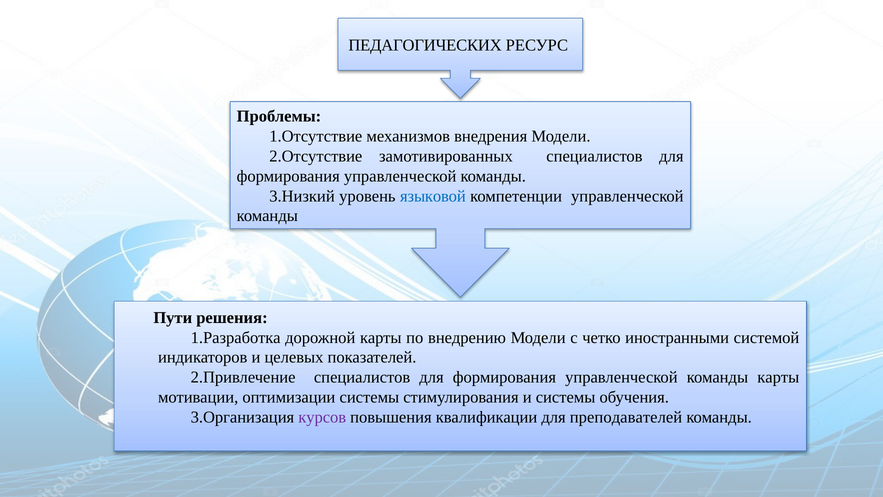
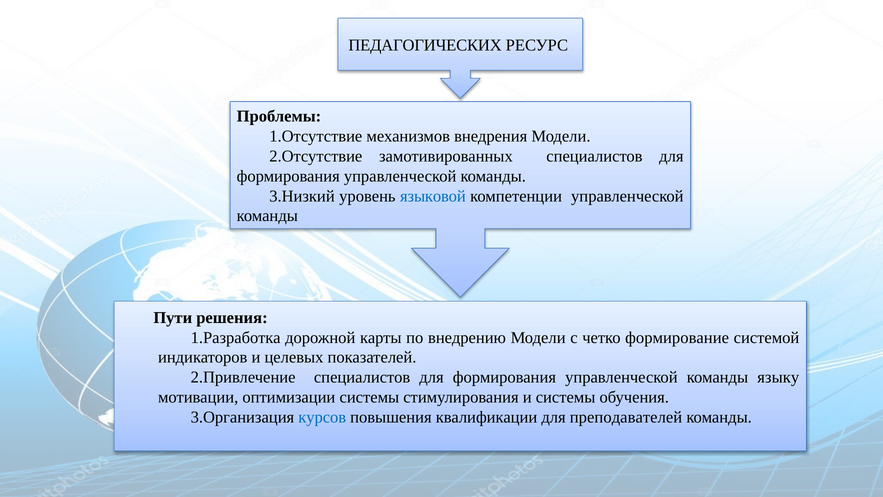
иностранными: иностранными -> формирование (677, 337)
команды карты: карты -> языку (778, 377)
курсов colour: purple -> blue (322, 417)
